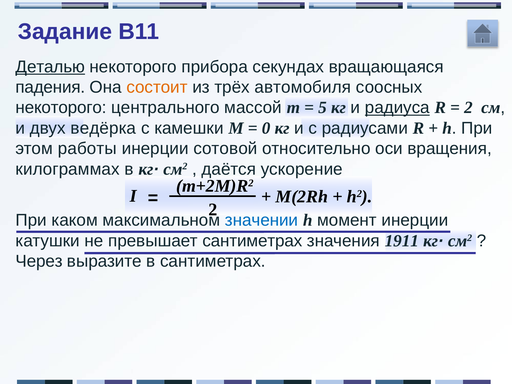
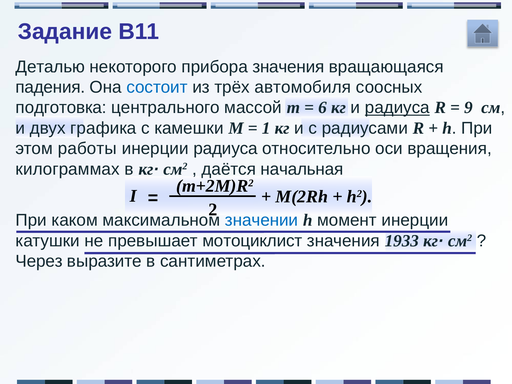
Деталью underline: present -> none (50, 67)
прибора секундах: секундах -> значения (288, 67)
состоит colour: orange -> blue (157, 87)
некоторого: некоторого -> подготовка (61, 108)
5: 5 -> 6 (322, 108)
2: 2 -> 9 (468, 108)
ведёрка: ведёрка -> графика (103, 128)
0: 0 -> 1 (266, 128)
инерции сотовой: сотовой -> радиуса (226, 149)
ускорение: ускорение -> начальная (302, 169)
превышает сантиметрах: сантиметрах -> мотоциклист (252, 241)
1911: 1911 -> 1933 (402, 241)
